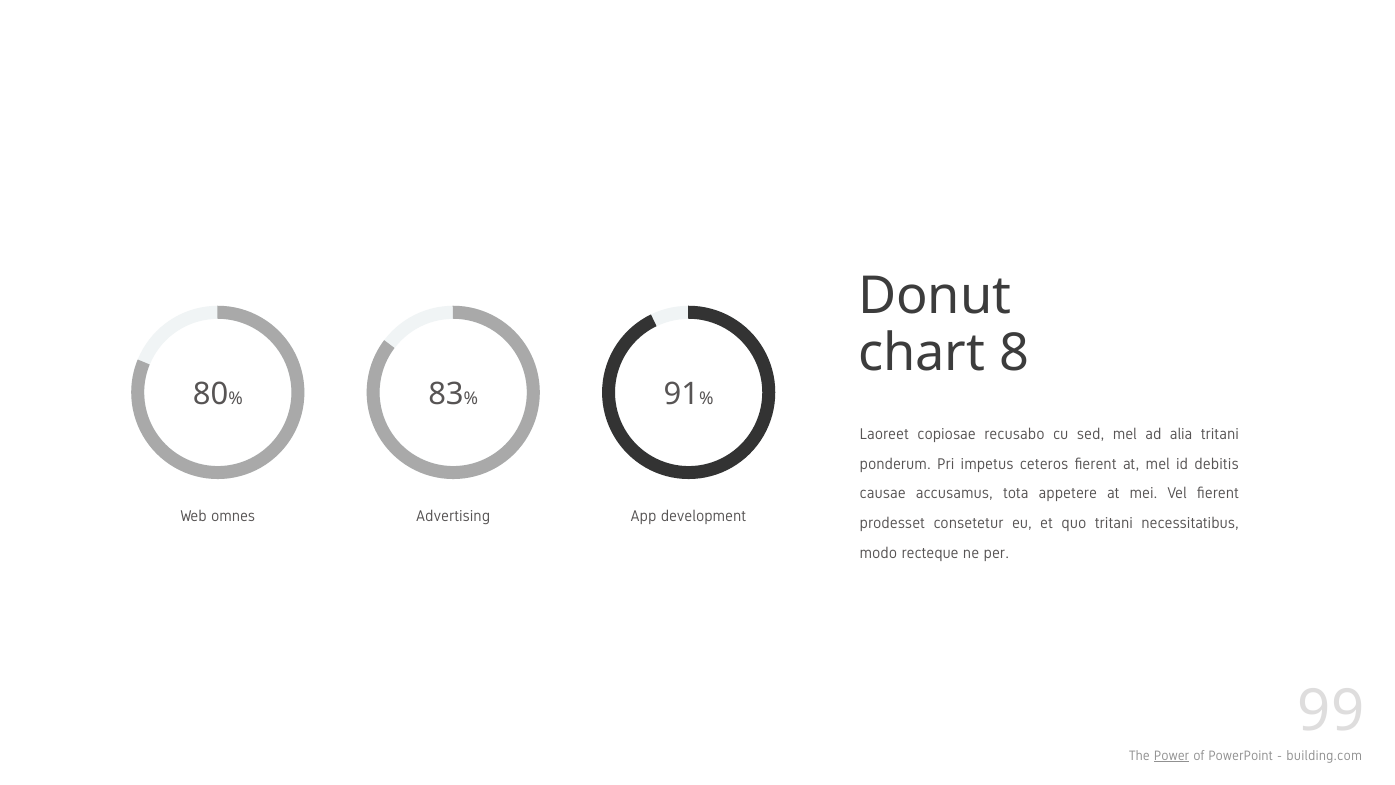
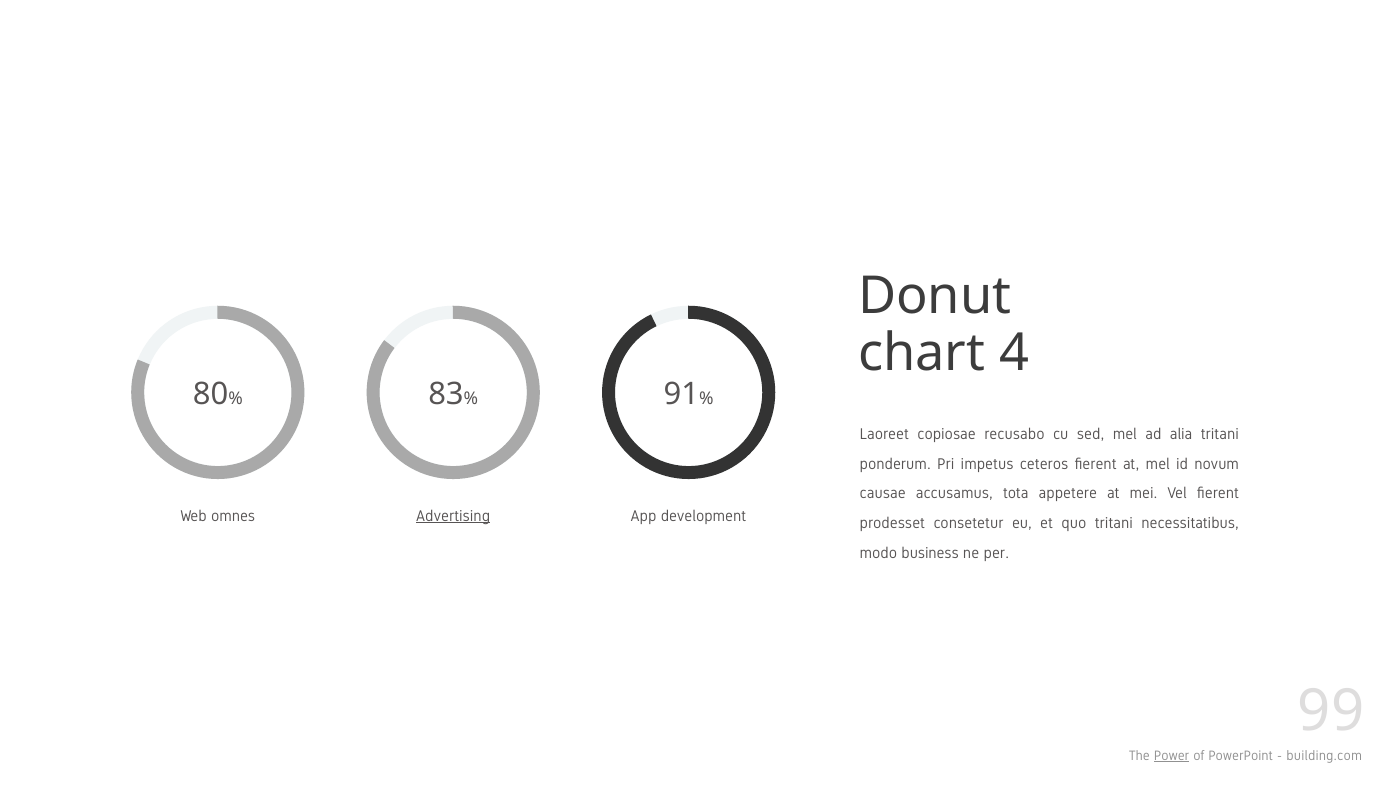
8: 8 -> 4 (1014, 353)
debitis: debitis -> novum (1217, 464)
Advertising underline: none -> present (453, 516)
recteque: recteque -> business (930, 553)
